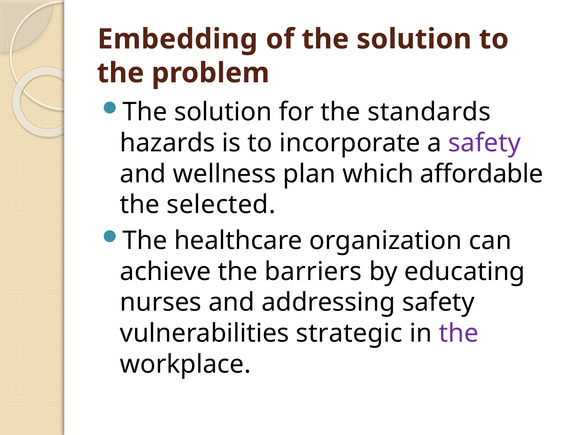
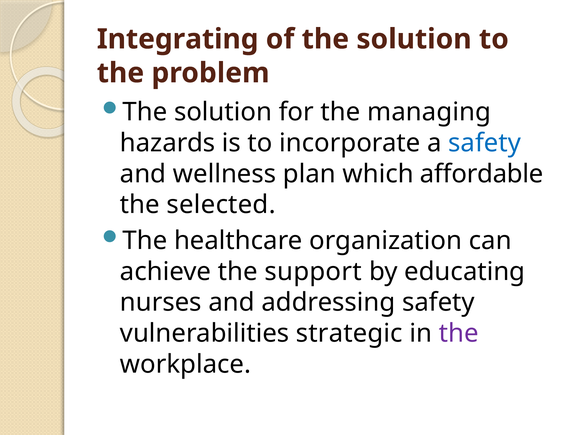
Embedding: Embedding -> Integrating (178, 39)
standards: standards -> managing (429, 112)
safety colour: purple -> blue (485, 143)
barriers: barriers -> support (313, 272)
